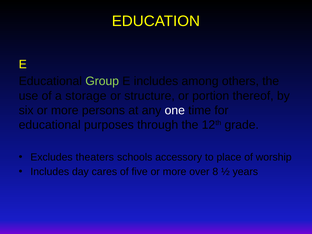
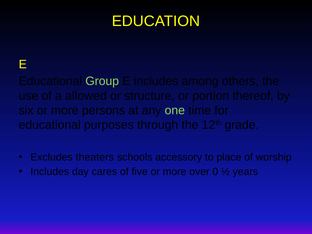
storage: storage -> allowed (86, 96)
one colour: white -> light green (175, 110)
8: 8 -> 0 (215, 172)
